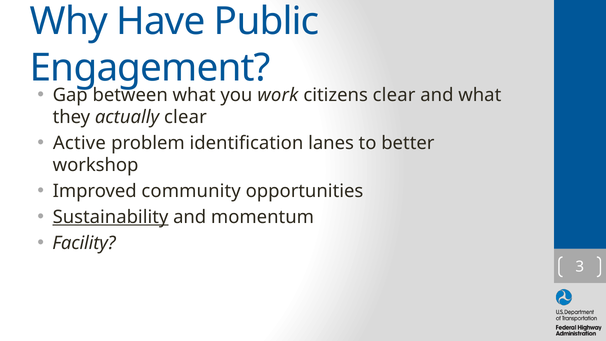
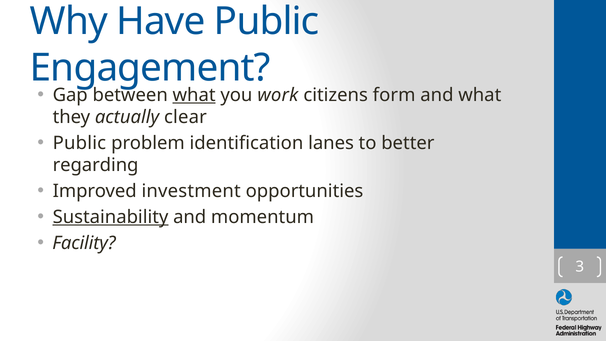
what underline: none -> present (194, 95)
citizens clear: clear -> form (394, 95)
Active: Active -> Public (79, 143)
workshop: workshop -> regarding (96, 165)
community: community -> investment (191, 191)
